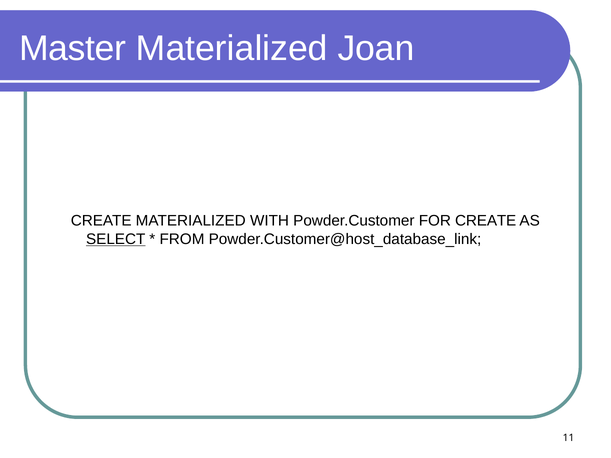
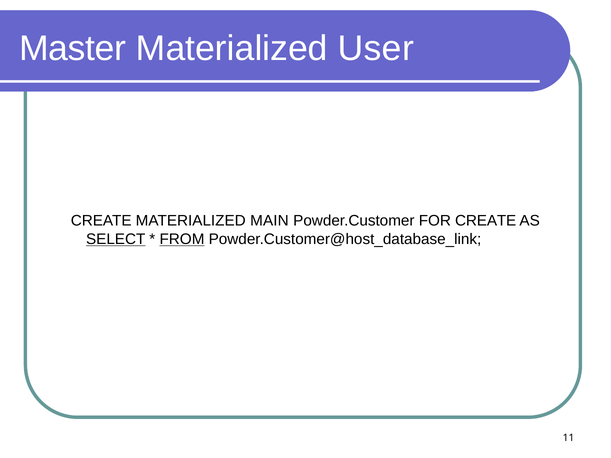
Joan: Joan -> User (376, 48)
WITH: WITH -> MAIN (269, 221)
FROM underline: none -> present (182, 239)
